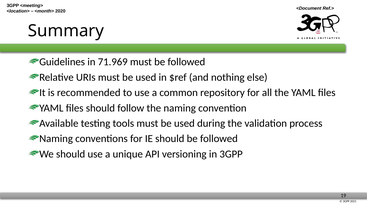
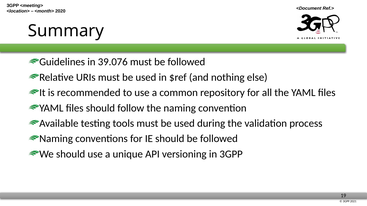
71.969: 71.969 -> 39.076 (113, 62)
